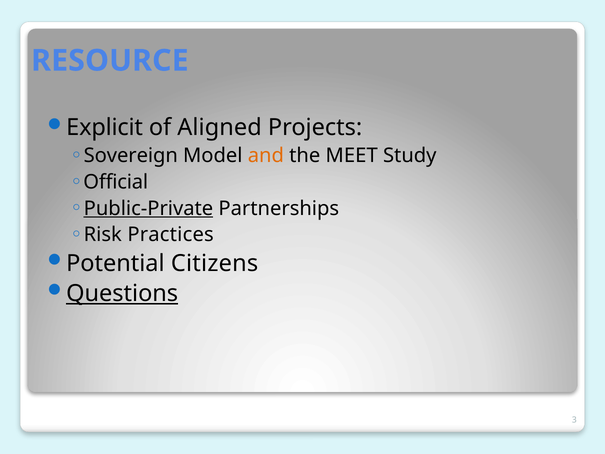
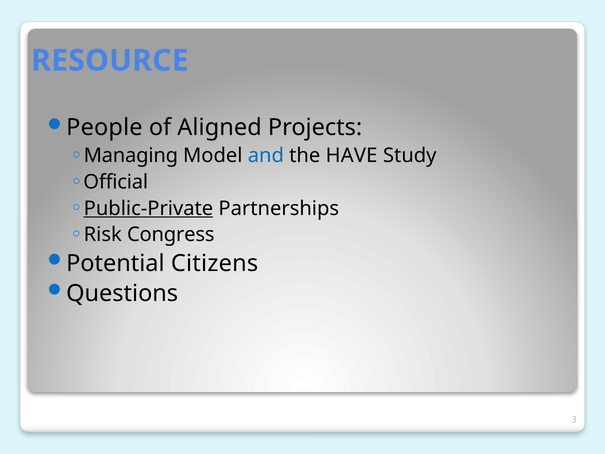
Explicit: Explicit -> People (104, 128)
Sovereign: Sovereign -> Managing (131, 156)
and colour: orange -> blue (266, 156)
MEET: MEET -> HAVE (352, 156)
Practices: Practices -> Congress (171, 235)
Questions underline: present -> none (122, 293)
